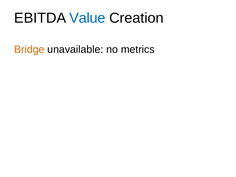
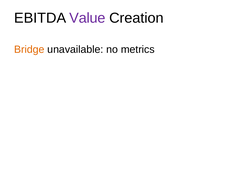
Value colour: blue -> purple (87, 18)
